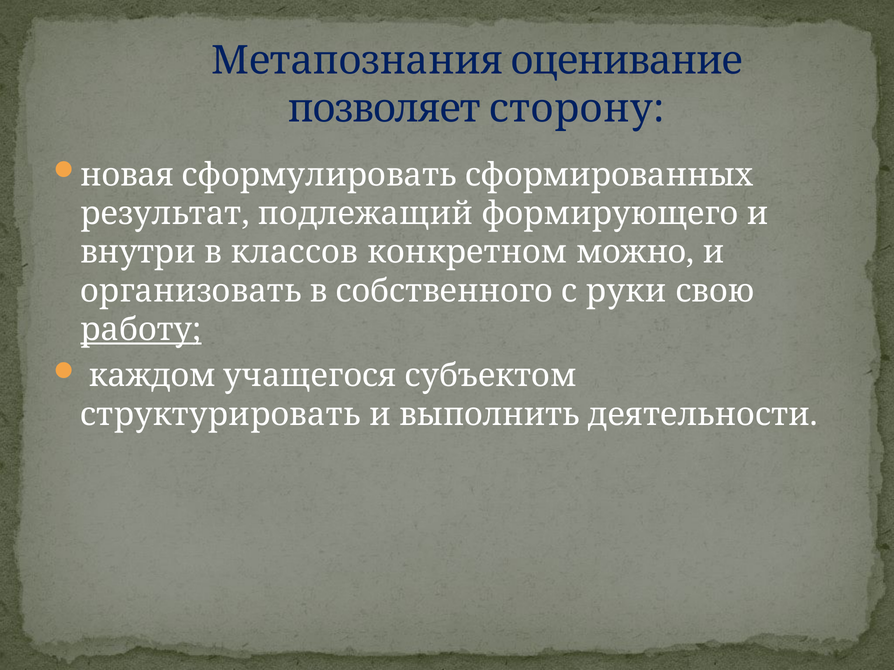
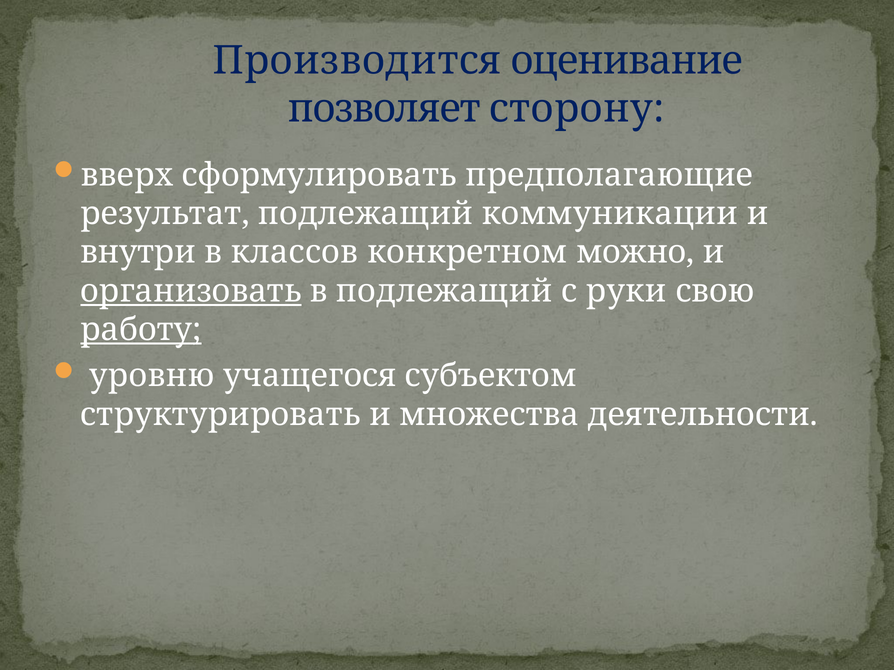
Метапознания: Метапознания -> Производится (357, 61)
новая: новая -> вверх (127, 175)
сформированных: сформированных -> предполагающие (609, 175)
формирующего: формирующего -> коммуникации (610, 214)
организовать underline: none -> present (191, 291)
в собственного: собственного -> подлежащий (444, 291)
каждом: каждом -> уровню (152, 376)
выполнить: выполнить -> множества (489, 415)
